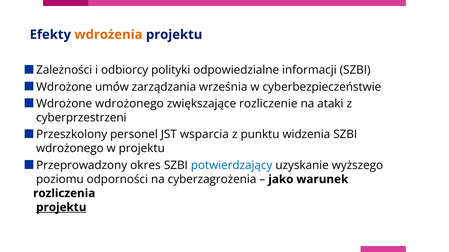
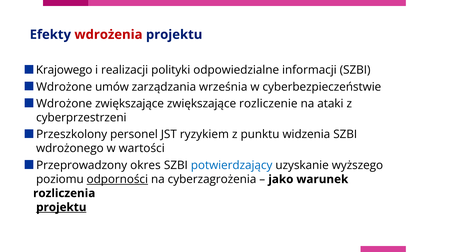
wdrożenia colour: orange -> red (108, 35)
Zależności: Zależności -> Krajowego (64, 70)
odbiorcy: odbiorcy -> realizacji (125, 70)
Wdrożone wdrożonego: wdrożonego -> zwiększające (130, 104)
wsparcia: wsparcia -> ryzykiem (204, 135)
w projektu: projektu -> wartości (142, 149)
odporności underline: none -> present (117, 180)
